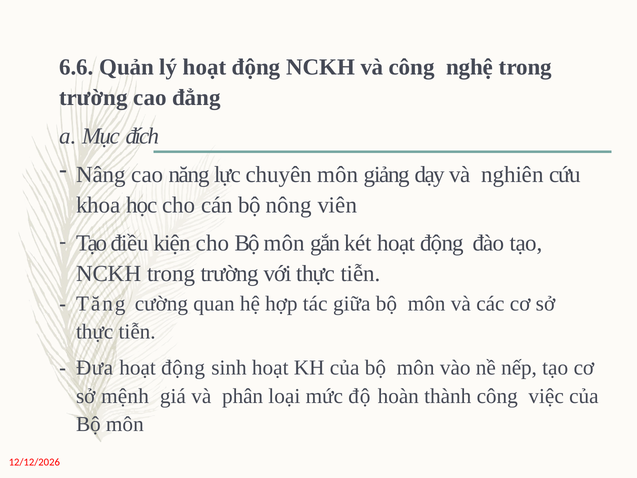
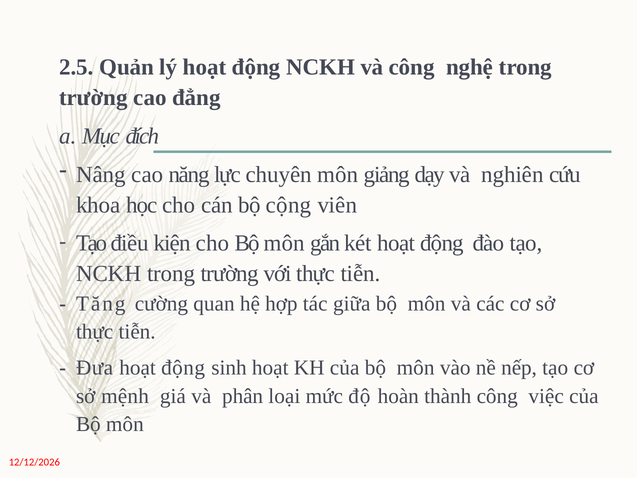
6.6: 6.6 -> 2.5 (76, 67)
nông: nông -> cộng (289, 205)
